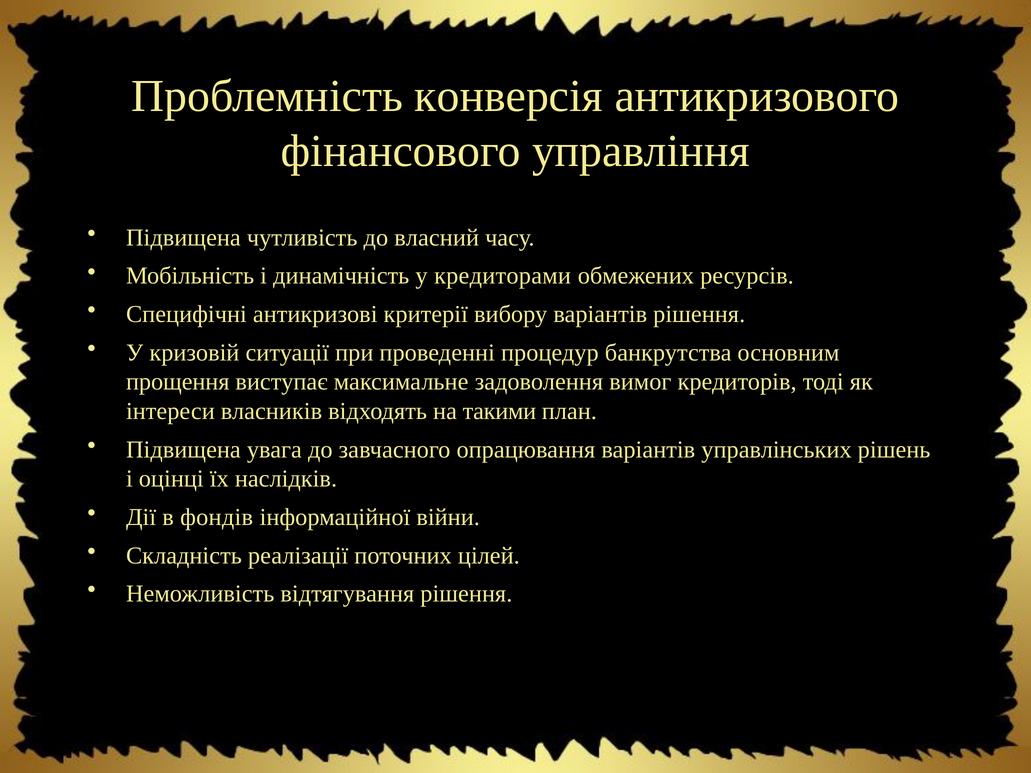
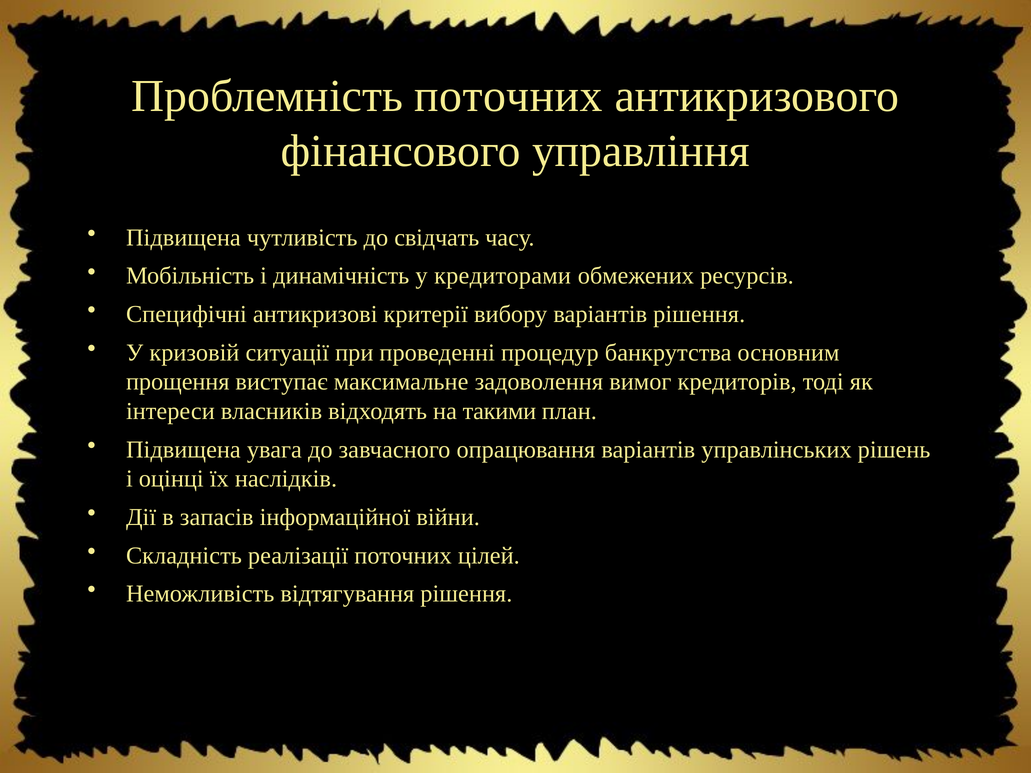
Проблемність конверсія: конверсія -> поточних (509, 96)
власний: власний -> свідчать (437, 238)
фондів: фондів -> запасів (217, 517)
